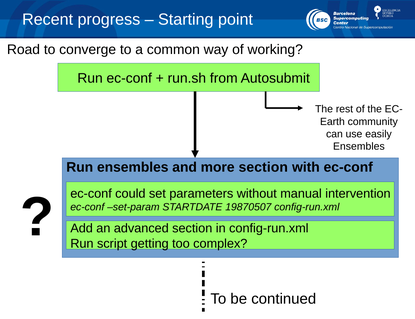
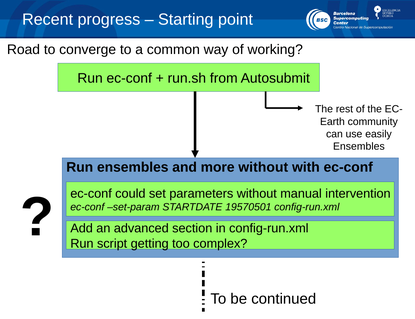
more section: section -> without (263, 167)
19870507: 19870507 -> 19570501 (248, 207)
